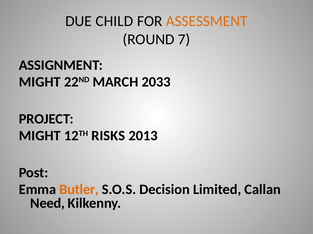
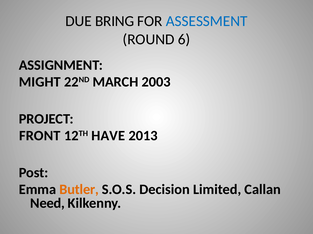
CHILD: CHILD -> BRING (115, 21)
ASSESSMENT colour: orange -> blue (207, 21)
7: 7 -> 6 (184, 39)
2033: 2033 -> 2003 (156, 82)
MIGHT: MIGHT -> FRONT (40, 136)
RISKS: RISKS -> HAVE (108, 136)
